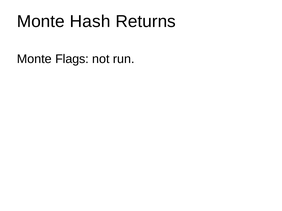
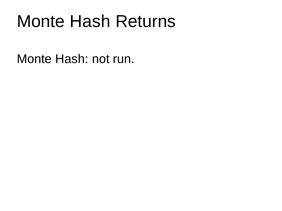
Flags: Flags -> Hash (72, 59)
